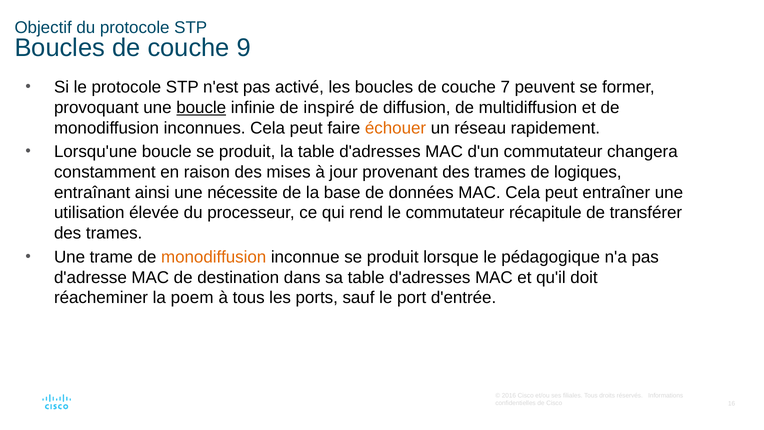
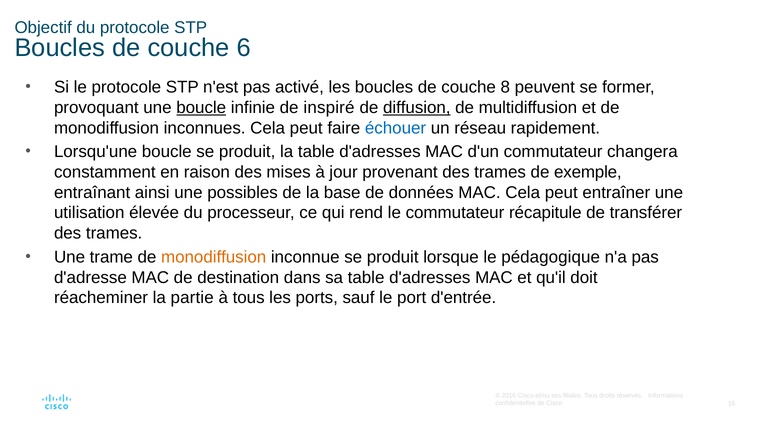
9: 9 -> 6 (244, 48)
7: 7 -> 8 (505, 87)
diffusion underline: none -> present (417, 108)
échouer colour: orange -> blue (396, 128)
logiques: logiques -> exemple (588, 172)
nécessite: nécessite -> possibles (243, 192)
poem: poem -> partie (192, 298)
